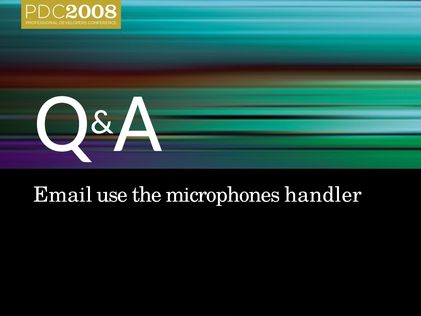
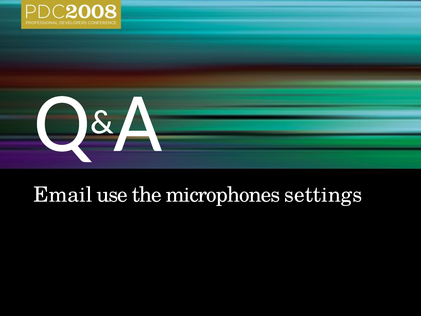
handler: handler -> settings (323, 195)
